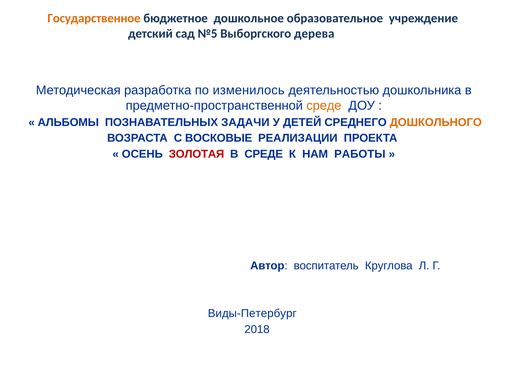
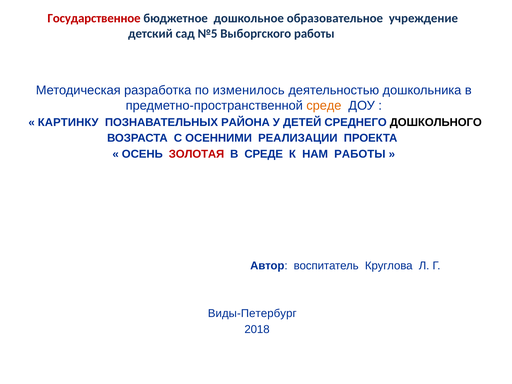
Государственное colour: orange -> red (94, 18)
Выборгского дерева: дерева -> работы (314, 34)
АЛЬБОМЫ: АЛЬБОМЫ -> КАРТИНКУ (68, 122)
ЗАДАЧИ: ЗАДАЧИ -> РАЙОНА (245, 122)
ДОШКОЛЬНОГО colour: orange -> black (436, 122)
ВОСКОВЫЕ: ВОСКОВЫЕ -> ОСЕННИМИ (219, 138)
